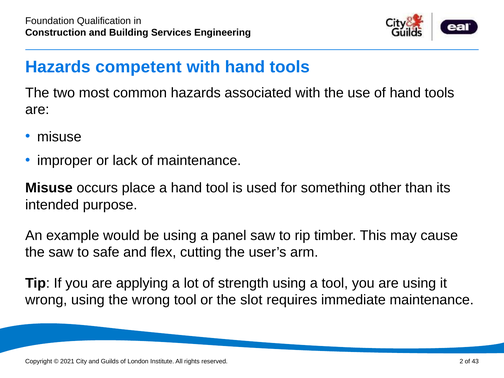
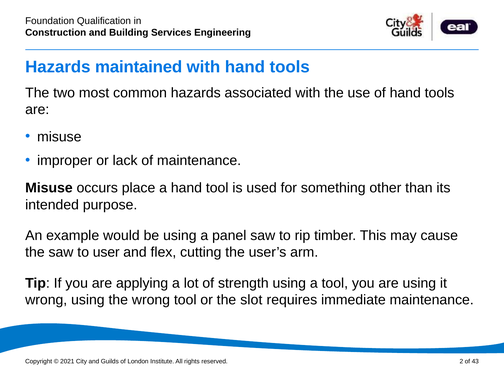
competent: competent -> maintained (139, 67)
safe: safe -> user (106, 252)
